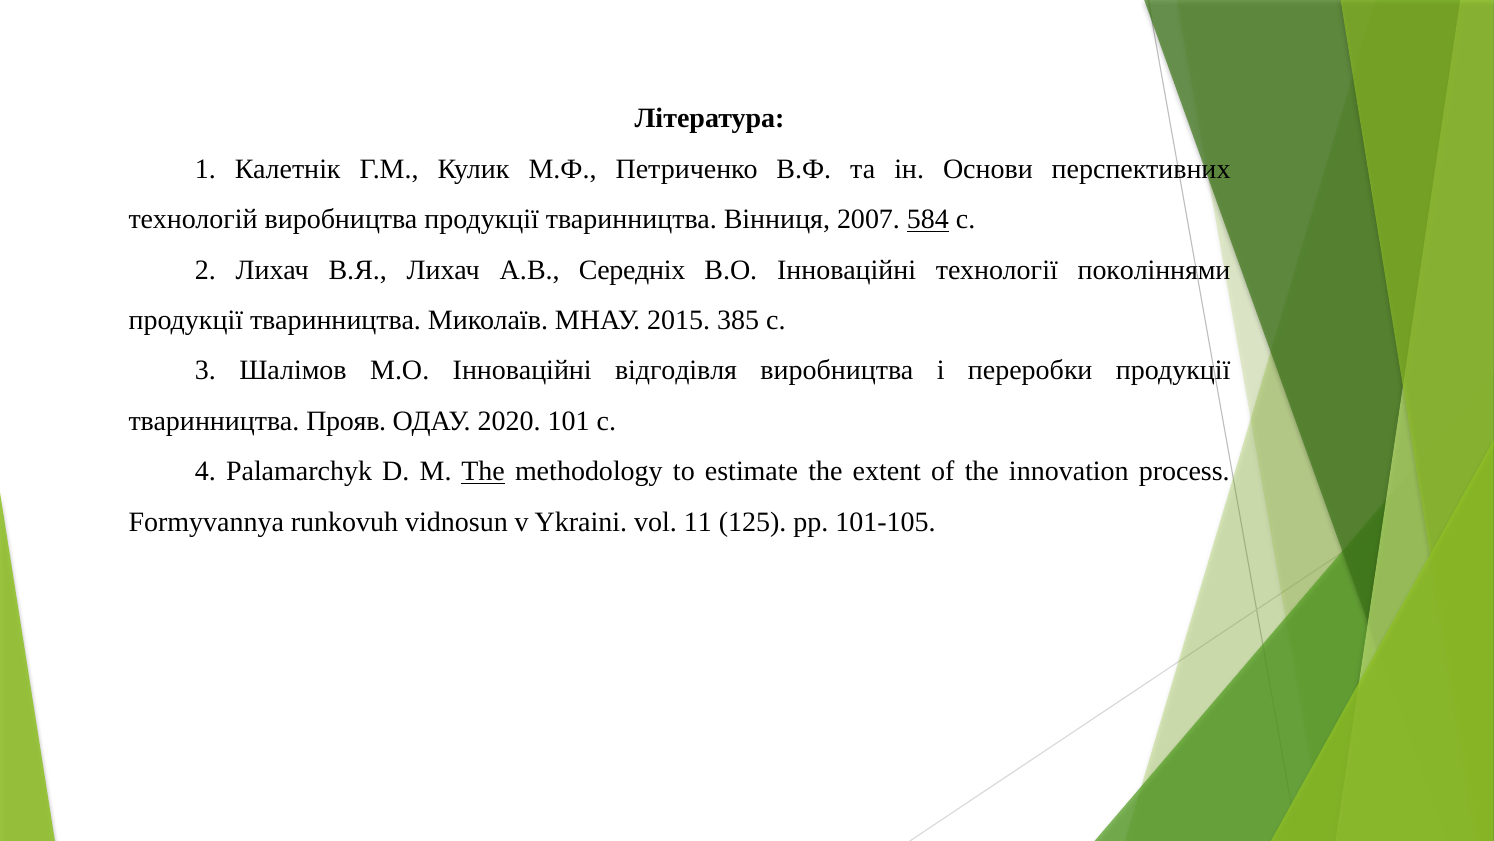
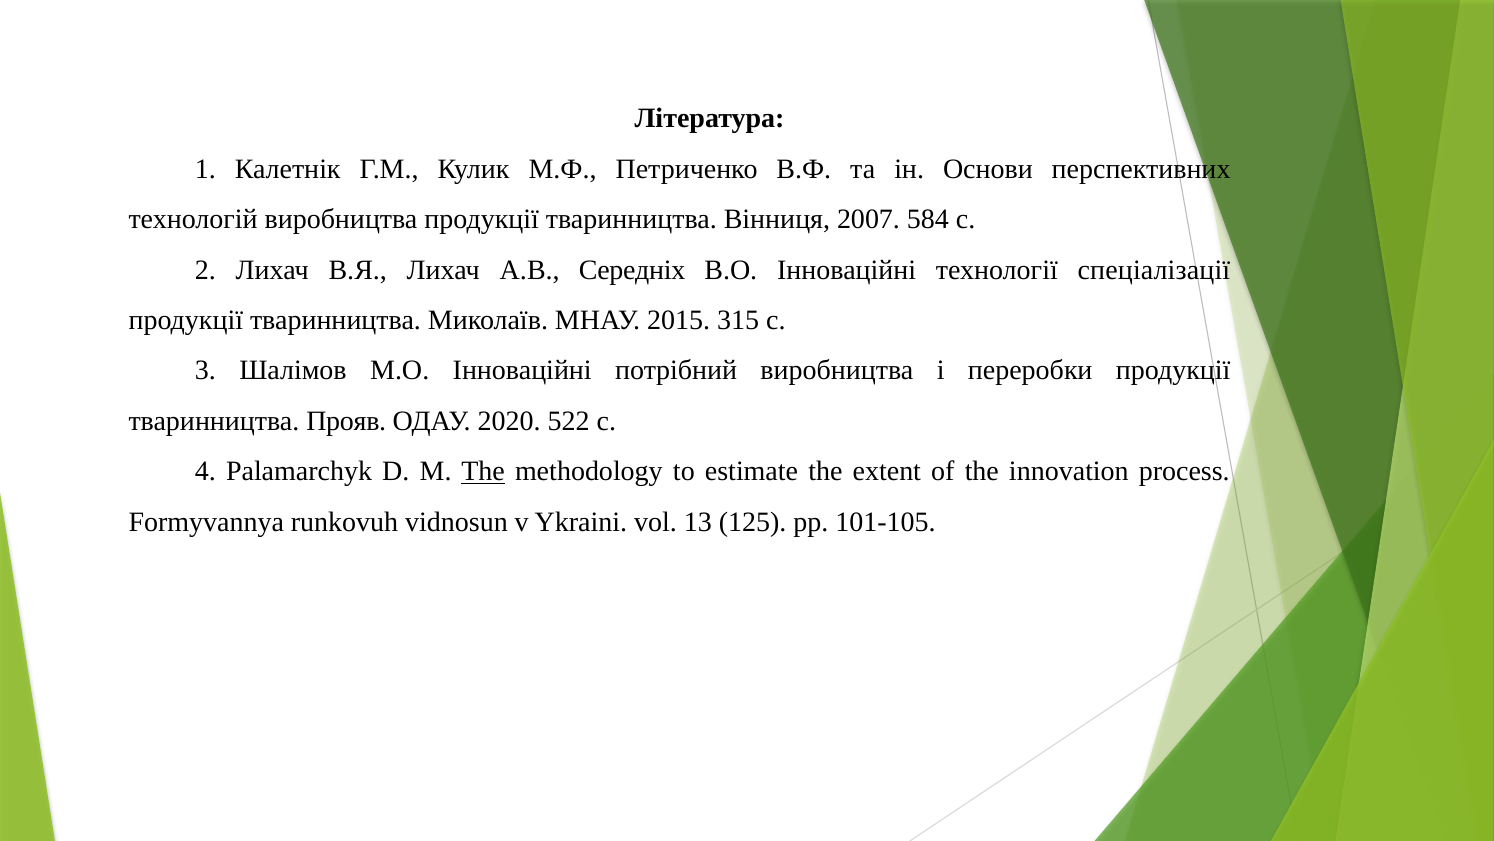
584 underline: present -> none (928, 219)
поколіннями: поколіннями -> спеціалізації (1154, 270)
385: 385 -> 315 (738, 320)
відгодівля: відгодівля -> потрібний (676, 370)
101: 101 -> 522 (569, 421)
11: 11 -> 13 (698, 522)
